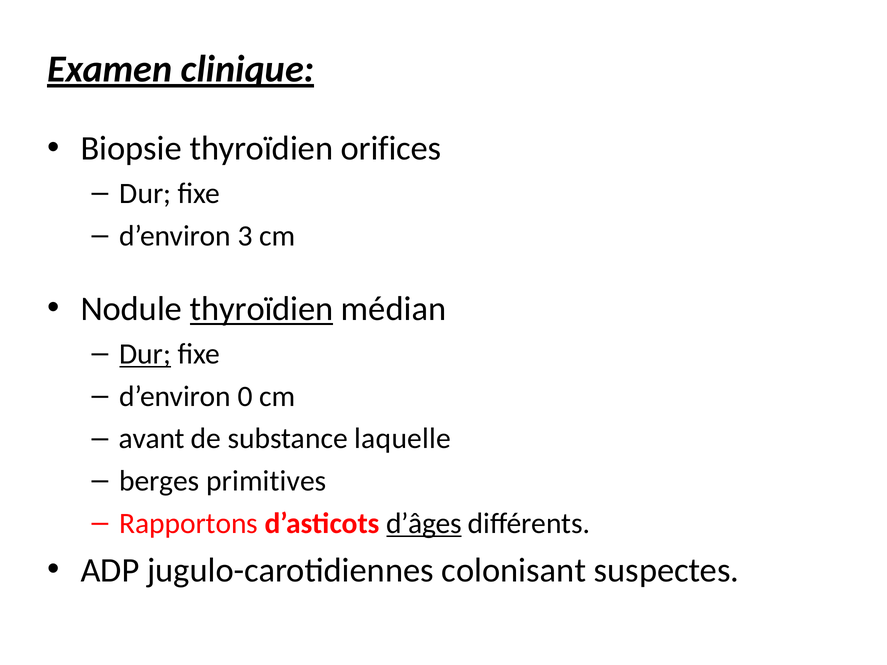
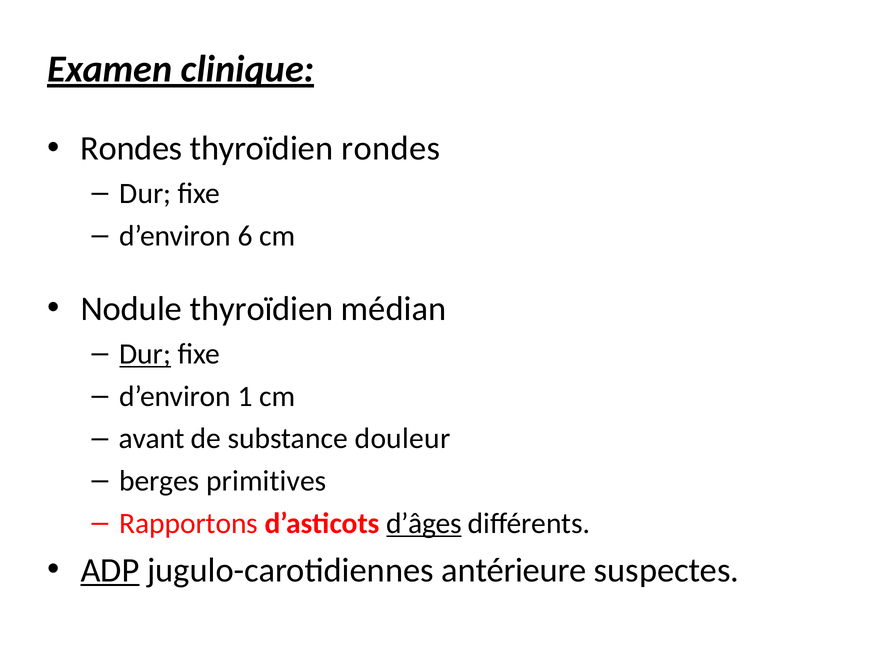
Biopsie: Biopsie -> Rondes (131, 149)
thyroïdien orifices: orifices -> rondes (391, 149)
3: 3 -> 6 (245, 236)
thyroïdien underline: present -> none (262, 309)
0: 0 -> 1 (245, 397)
laquelle: laquelle -> douleur (403, 439)
ADP underline: none -> present (110, 570)
colonisant: colonisant -> antérieure (514, 570)
